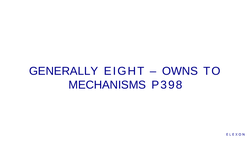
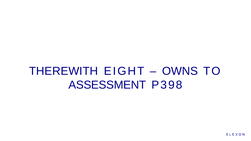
GENERALLY: GENERALLY -> THEREWITH (64, 71)
MECHANISMS: MECHANISMS -> ASSESSMENT (107, 85)
